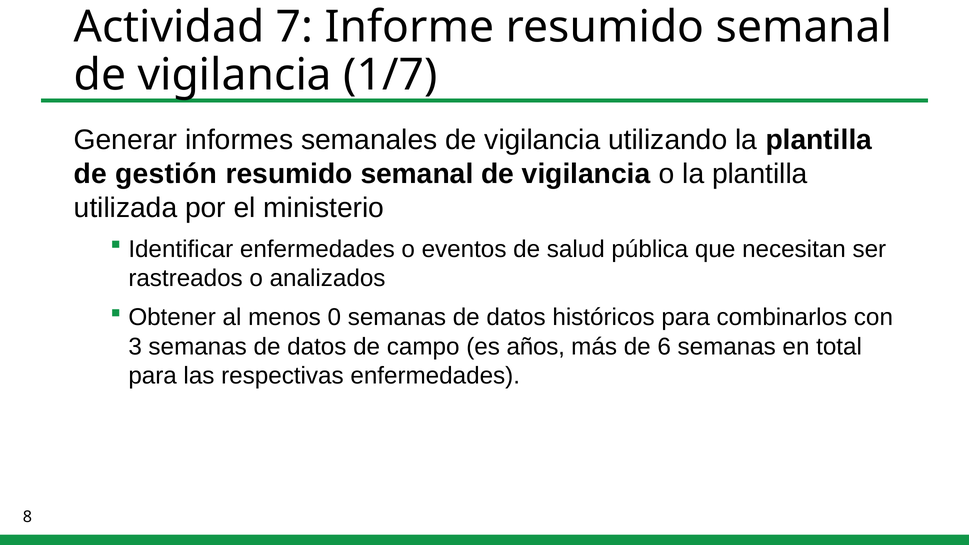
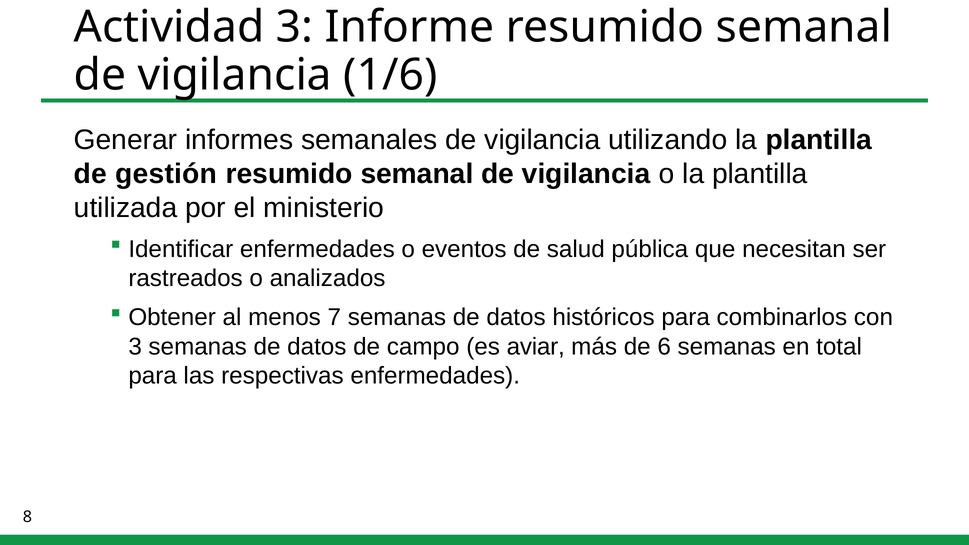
Actividad 7: 7 -> 3 (295, 27)
1/7: 1/7 -> 1/6 (390, 75)
0: 0 -> 7 (334, 317)
años: años -> aviar (536, 347)
